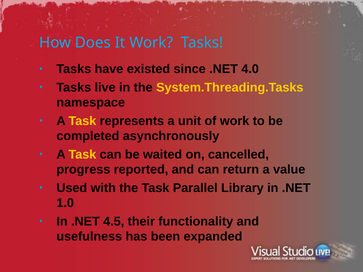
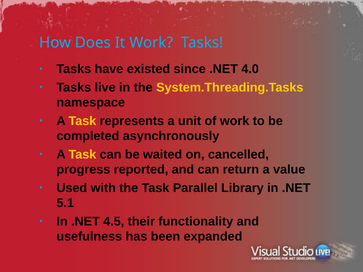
1.0: 1.0 -> 5.1 (65, 203)
